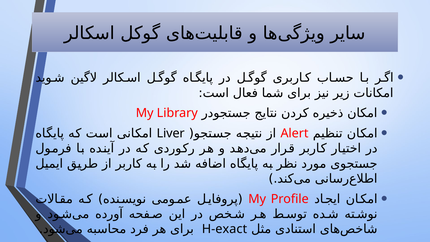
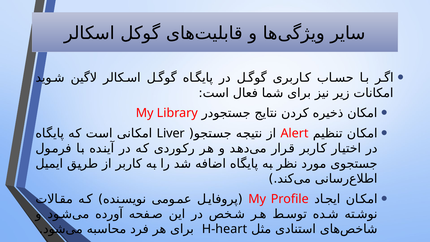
H-exact: H-exact -> H-heart (225, 229)
